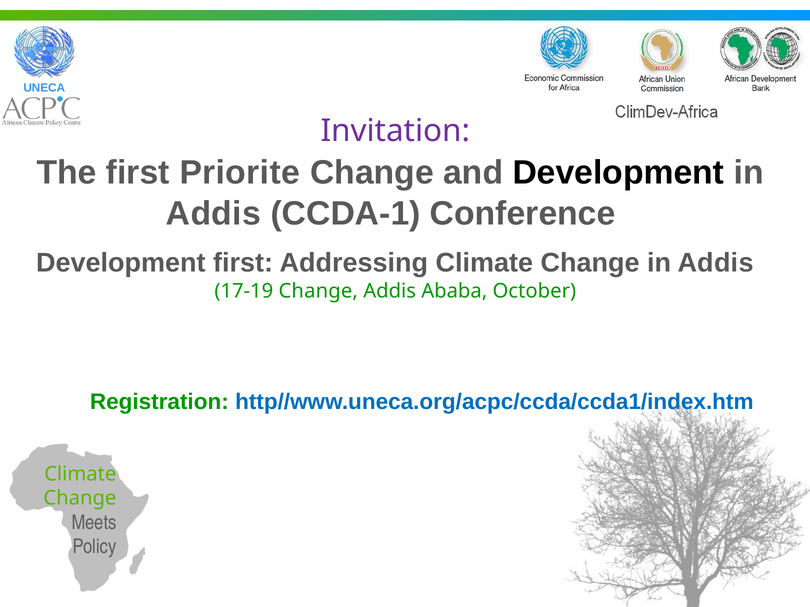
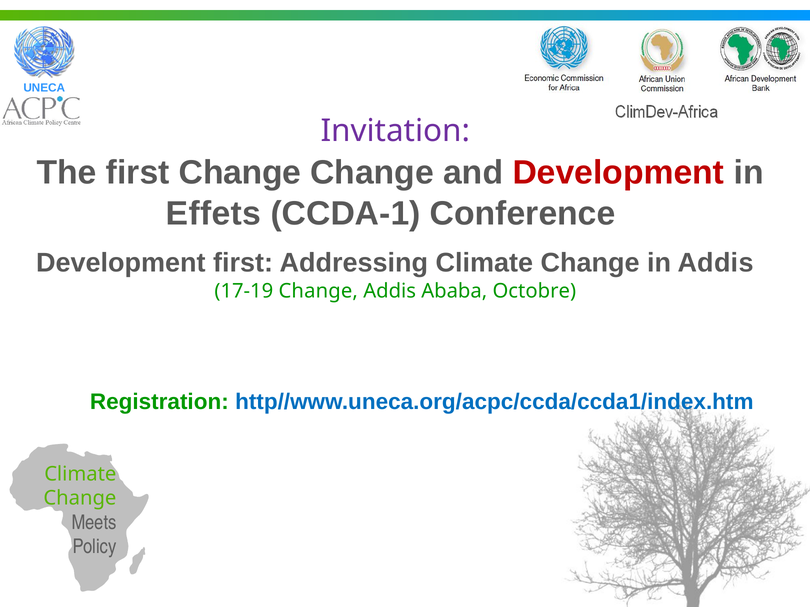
first Priorite: Priorite -> Change (240, 173)
Development colour: black -> red (618, 173)
Addis: Addis -> Effets (213, 214)
October: October -> Octobre (534, 291)
